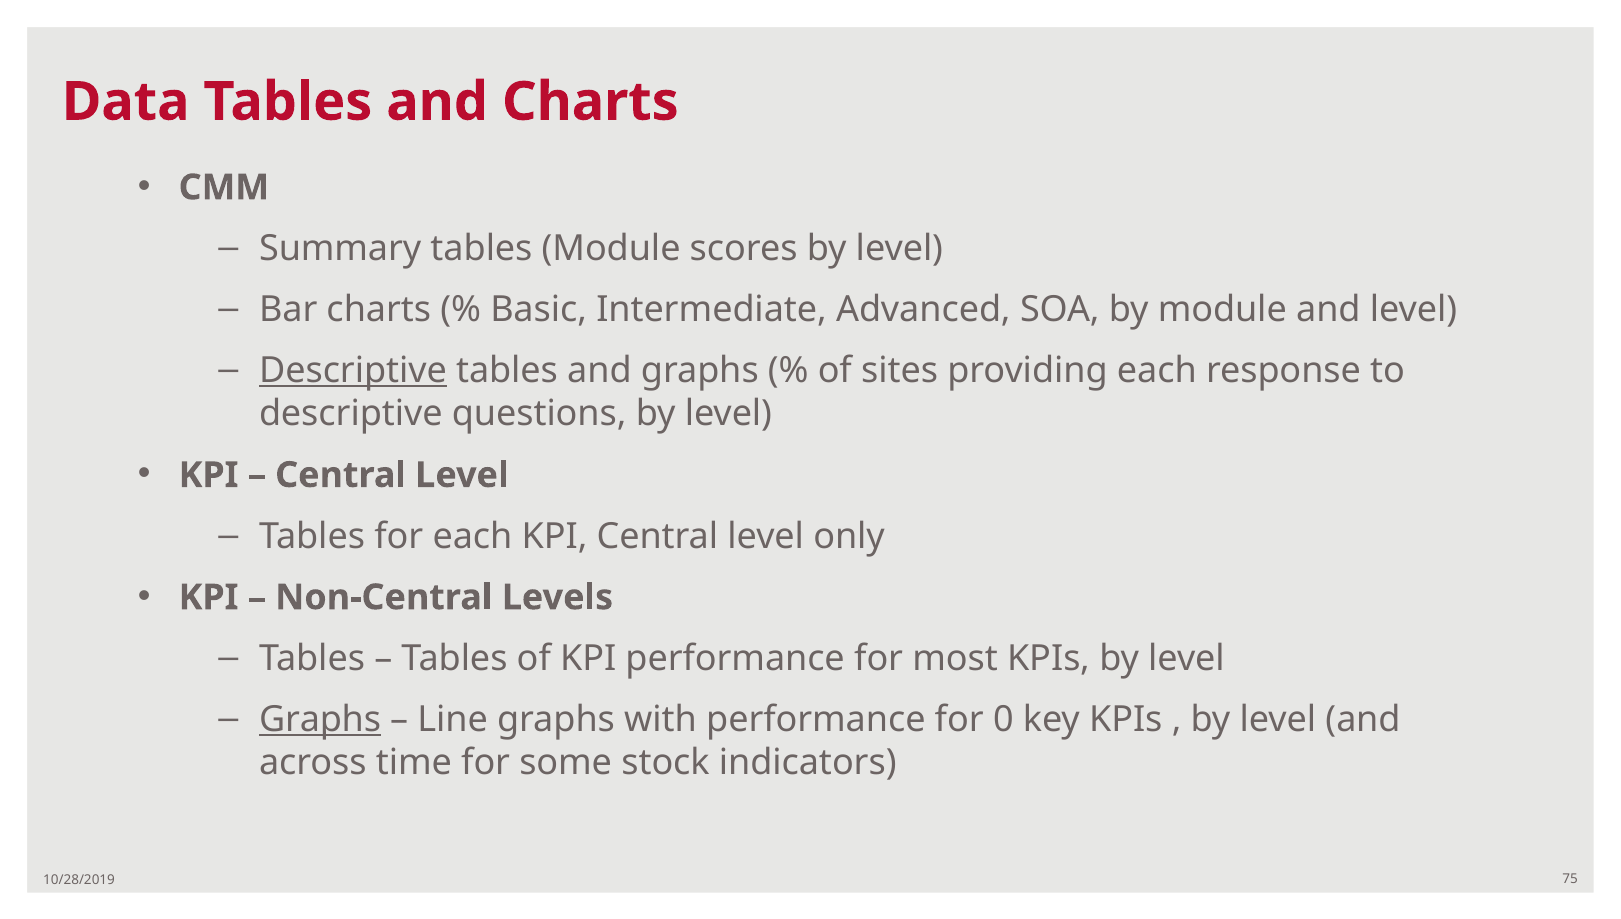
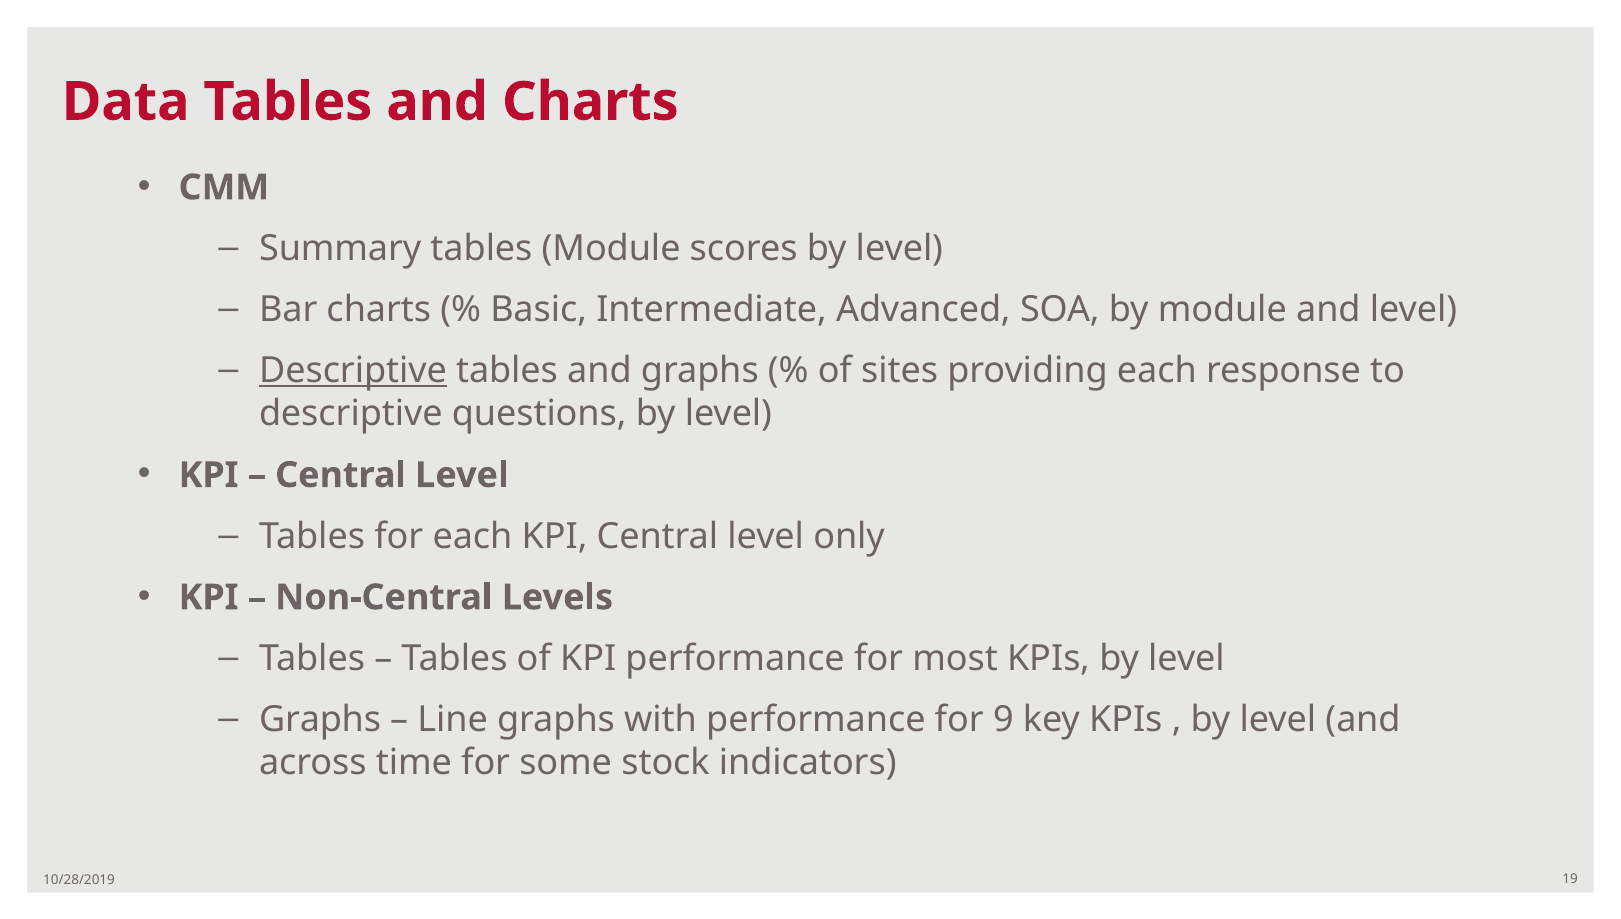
Graphs underline: present -> none (320, 720)
0: 0 -> 9 (1003, 720)
75: 75 -> 19 (1570, 879)
